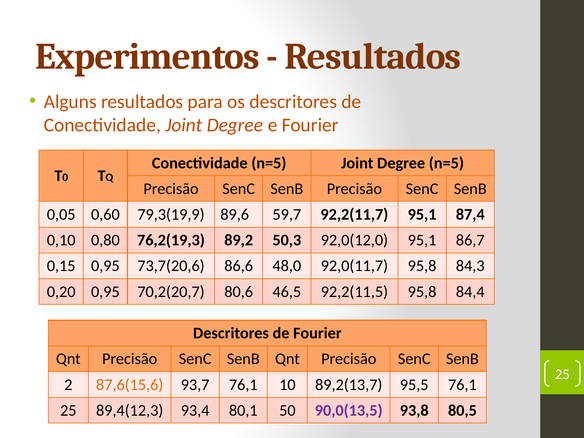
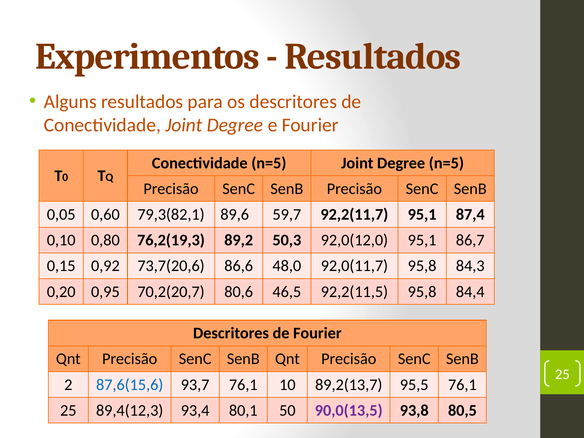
79,3(19,9: 79,3(19,9 -> 79,3(82,1 (171, 215)
0,15 0,95: 0,95 -> 0,92 (105, 266)
87,6(15,6 colour: orange -> blue (130, 385)
